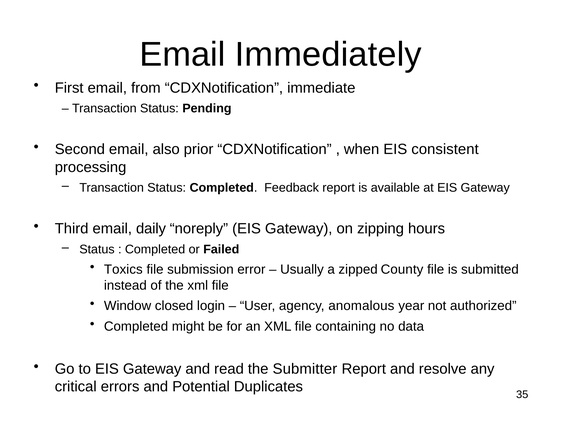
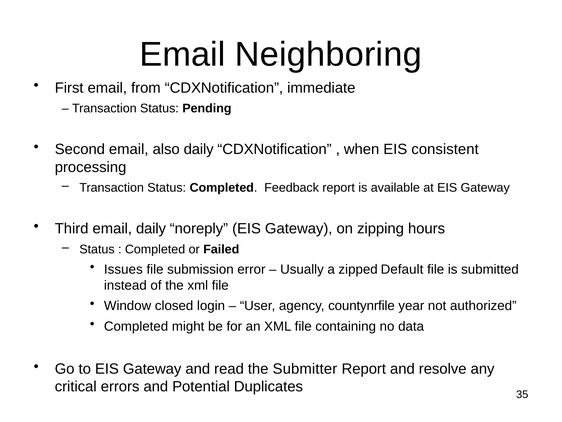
Immediately: Immediately -> Neighboring (328, 54)
also prior: prior -> daily (199, 149)
Toxics: Toxics -> Issues (123, 269)
County: County -> Default (402, 269)
anomalous: anomalous -> countynrfile (361, 306)
